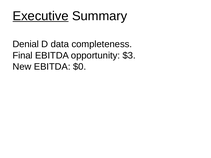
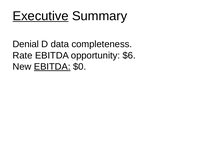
Final: Final -> Rate (23, 56)
$3: $3 -> $6 (129, 56)
EBITDA underline: none -> present (52, 67)
